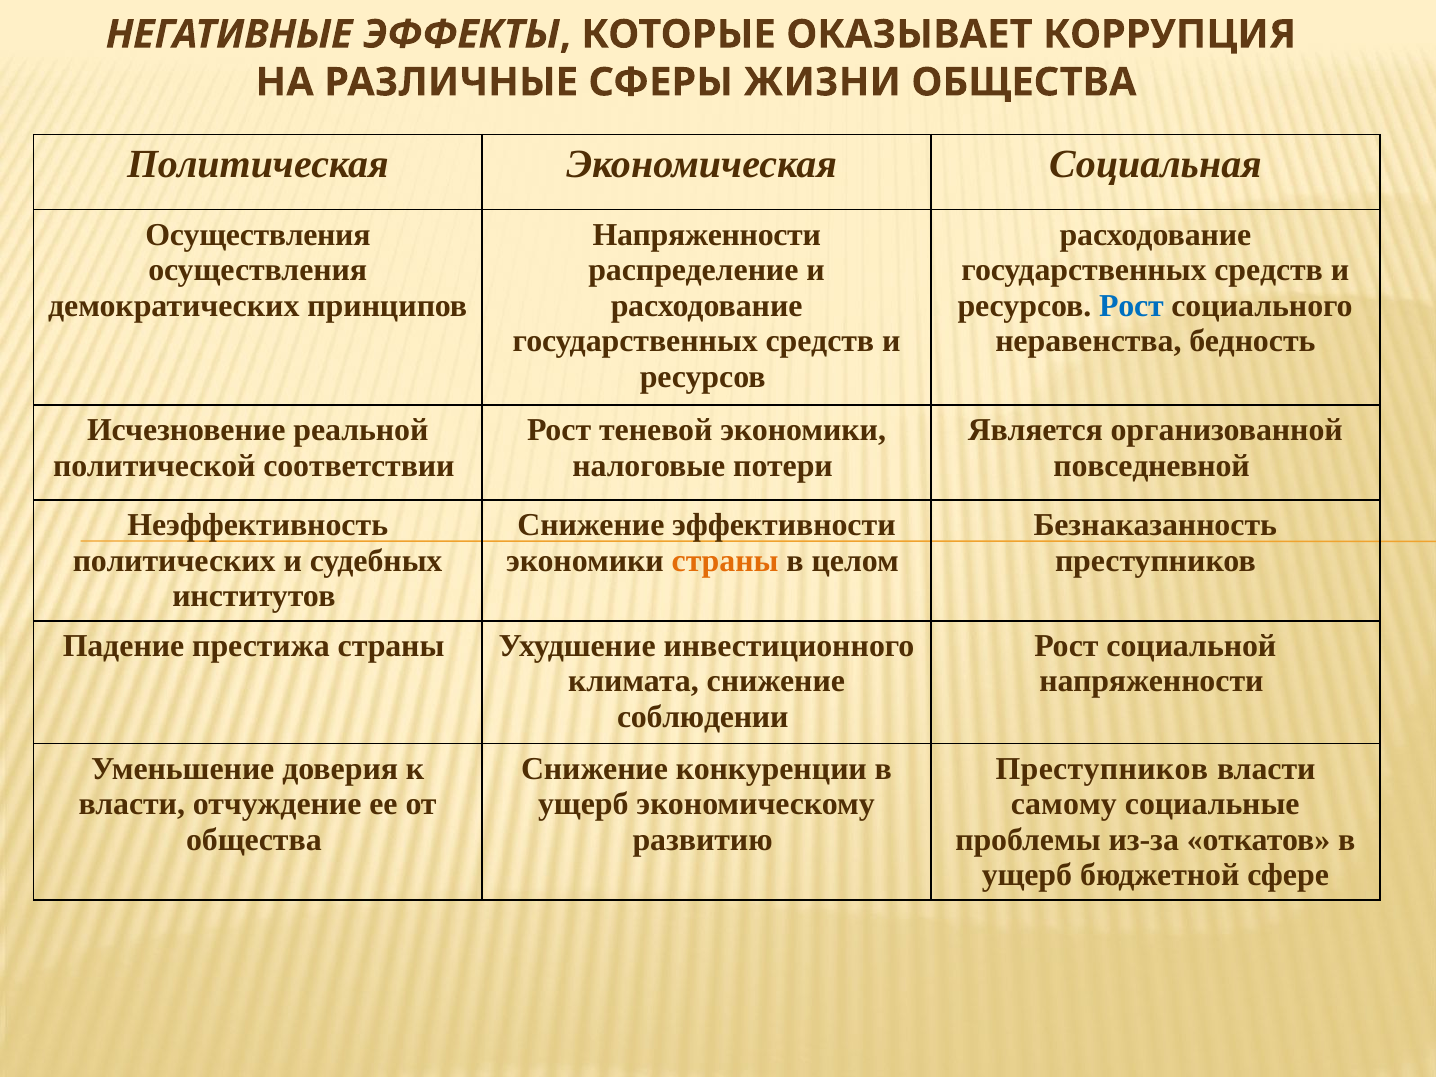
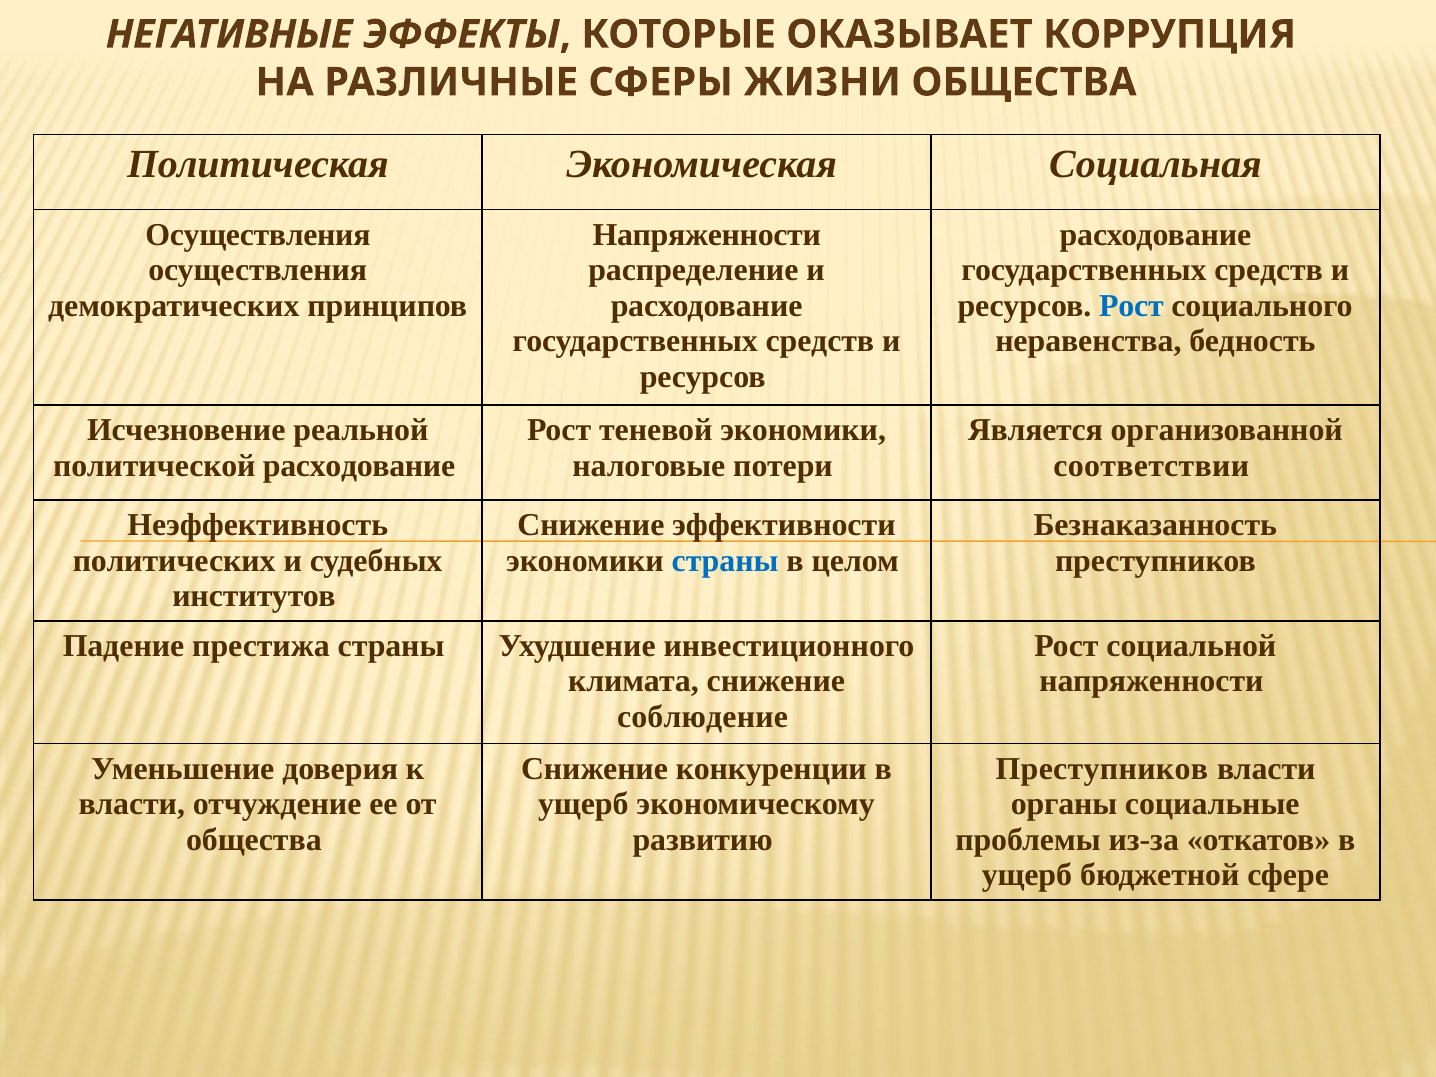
политической соответствии: соответствии -> расходование (359, 466)
повседневной: повседневной -> соответствии (1151, 466)
страны colour: orange -> blue (725, 561)
соблюдении: соблюдении -> соблюдение (703, 717)
самому: самому -> органы (1064, 804)
